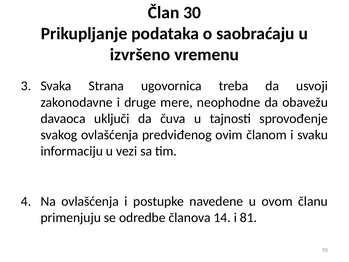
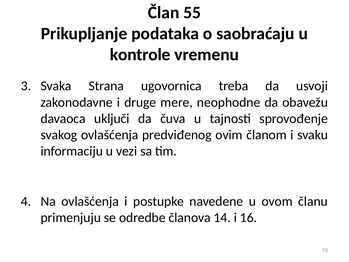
30: 30 -> 55 (192, 13)
izvršeno: izvršeno -> kontrole (140, 54)
81: 81 -> 16 (249, 217)
